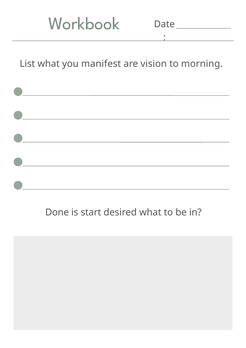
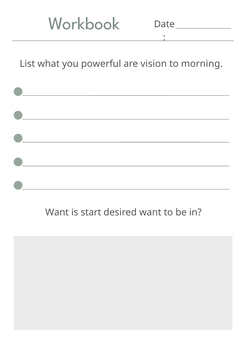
manifest: manifest -> powerful (101, 64)
Done: Done -> Want (57, 212)
desired what: what -> want (150, 212)
